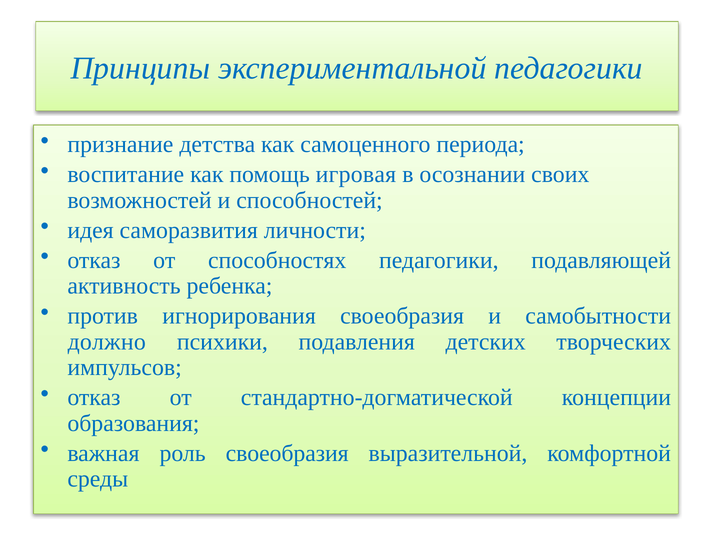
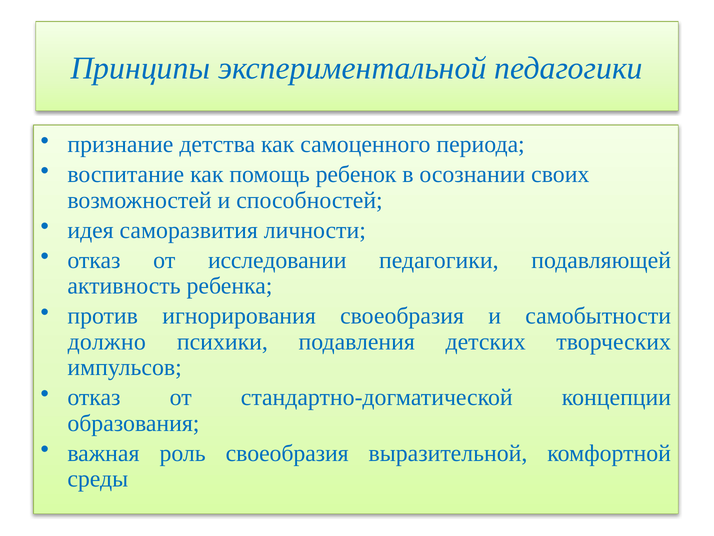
игровая: игровая -> ребенок (356, 174)
способностях: способностях -> исследовании (277, 260)
